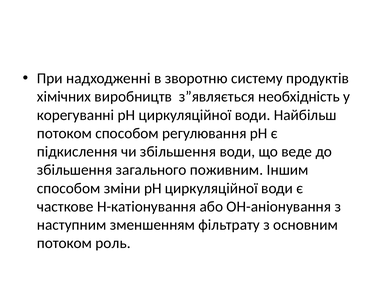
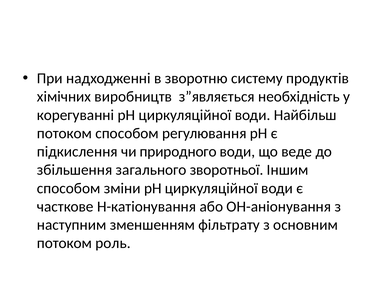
чи збільшення: збільшення -> природного (178, 152)
поживним: поживним -> зворотньої (227, 170)
